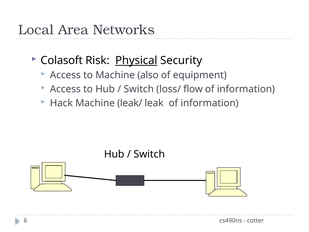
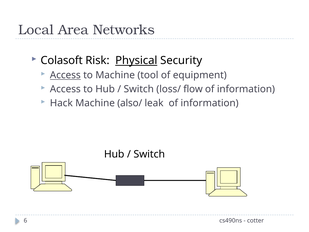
Access underline: none -> present (65, 75)
also: also -> tool (148, 75)
leak/: leak/ -> also/ (130, 103)
